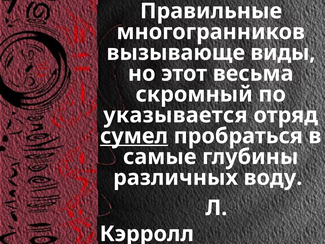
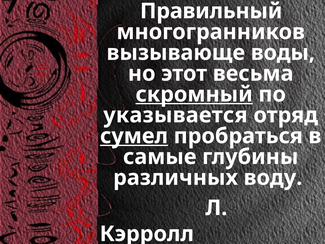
Правильные: Правильные -> Правильный (211, 11)
виды: виды -> воды (283, 53)
скромный underline: none -> present (194, 94)
